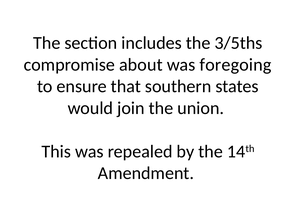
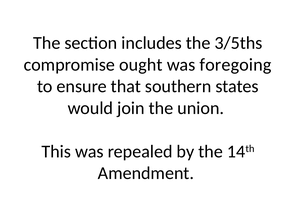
about: about -> ought (141, 65)
